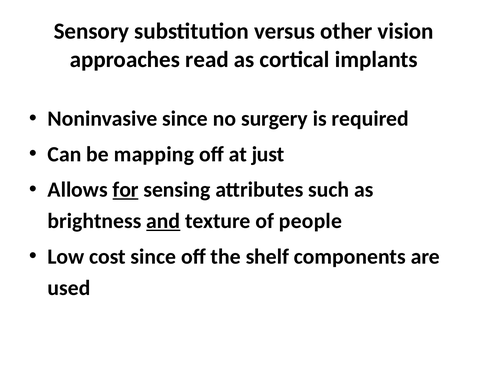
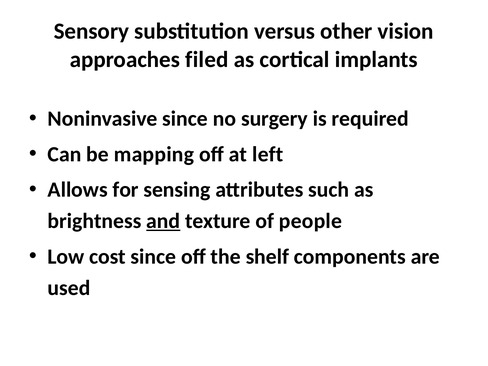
read: read -> filed (207, 59)
just: just -> left (268, 154)
for underline: present -> none (126, 190)
